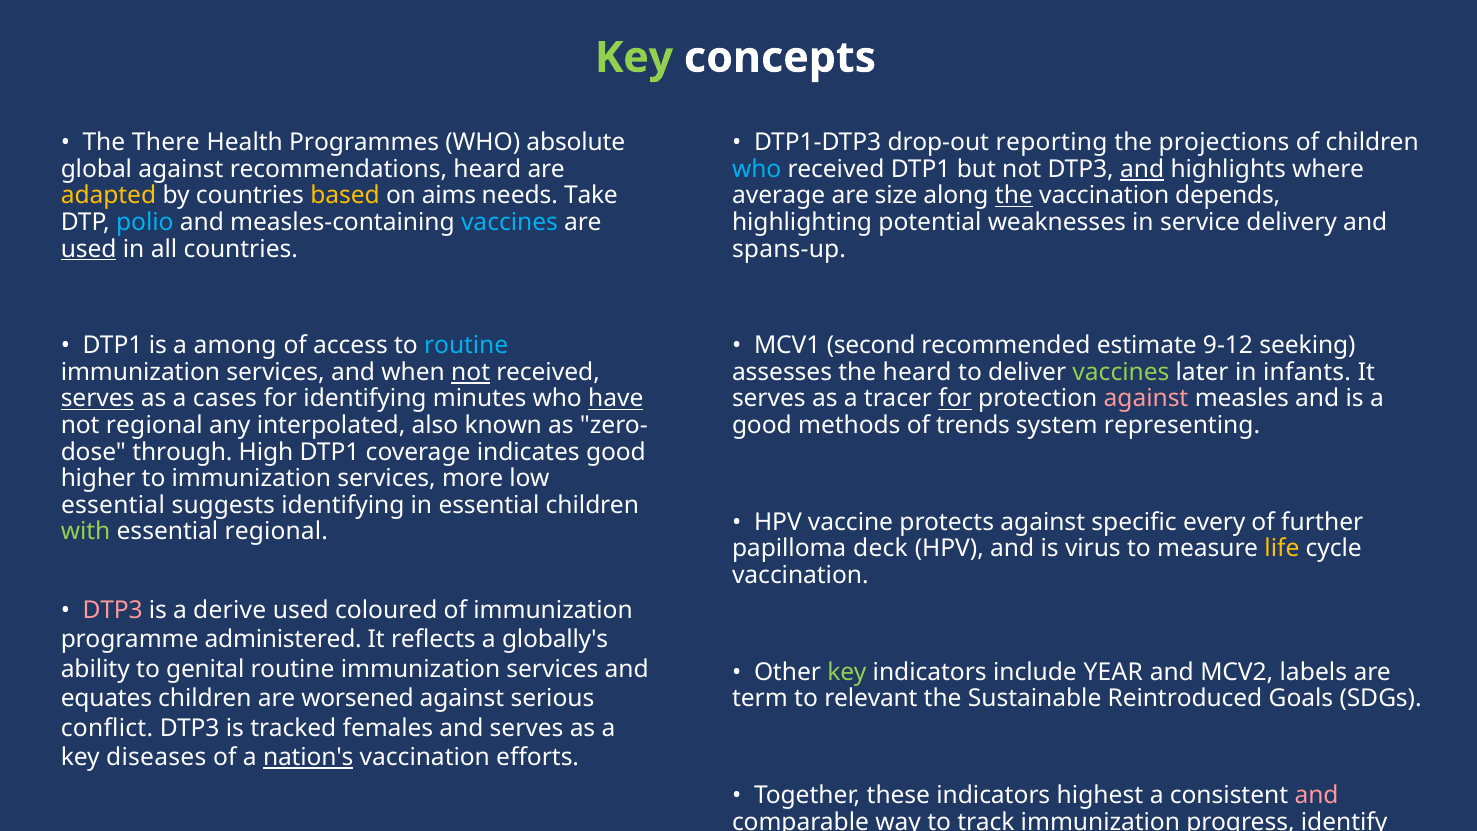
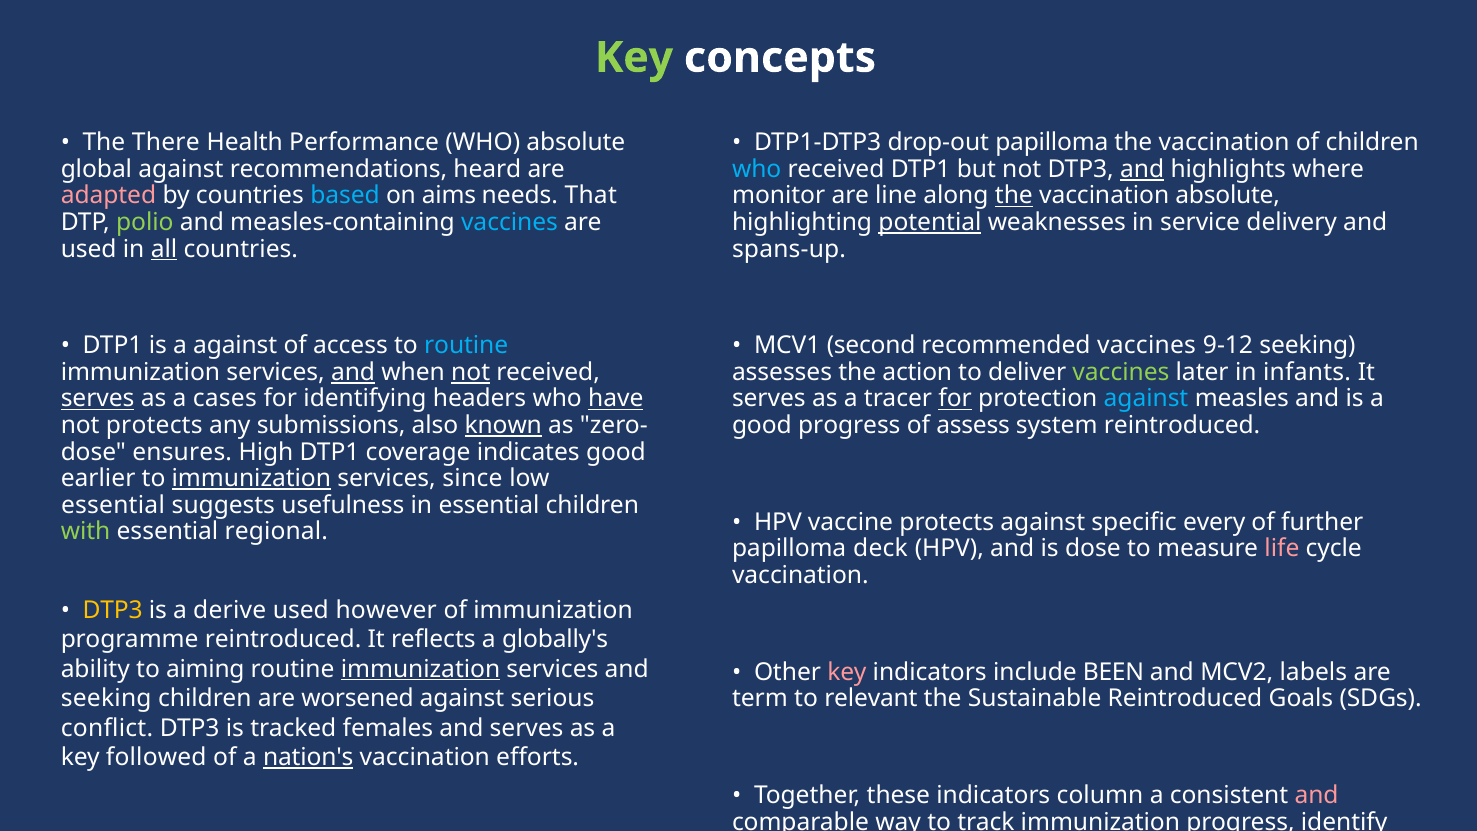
Programmes: Programmes -> Performance (364, 143)
drop-out reporting: reporting -> papilloma (1052, 143)
projections: projections -> vaccination (1224, 143)
adapted colour: yellow -> pink (108, 196)
based colour: yellow -> light blue (345, 196)
Take: Take -> That (591, 196)
average: average -> monitor (779, 196)
size: size -> line (896, 196)
vaccination depends: depends -> absolute (1228, 196)
polio colour: light blue -> light green (145, 222)
potential underline: none -> present (930, 222)
used underline: present -> none (89, 249)
all underline: none -> present (164, 249)
a among: among -> against (235, 346)
recommended estimate: estimate -> vaccines (1147, 346)
and underline: none -> present (353, 372)
the heard: heard -> action (917, 372)
minutes: minutes -> headers (480, 399)
against colour: pink -> light blue (1146, 399)
not regional: regional -> protects (154, 425)
interpolated: interpolated -> submissions (331, 425)
known underline: none -> present (503, 425)
good methods: methods -> progress (849, 425)
trends: trends -> assess (973, 425)
system representing: representing -> reintroduced (1182, 425)
through: through -> ensures (182, 452)
higher: higher -> earlier (98, 478)
immunization underline: none -> present (251, 478)
more: more -> since (472, 478)
suggests identifying: identifying -> usefulness (343, 505)
is virus: virus -> dose (1093, 549)
life colour: yellow -> pink (1282, 549)
DTP3 colour: pink -> yellow (113, 610)
coloured: coloured -> however (386, 610)
programme administered: administered -> reintroduced (283, 639)
genital: genital -> aiming (205, 669)
immunization underline: none -> present (421, 669)
key colour: light green -> pink (847, 672)
YEAR: YEAR -> BEEN (1113, 672)
equates: equates -> seeking (106, 698)
diseases: diseases -> followed (156, 757)
highest: highest -> column (1100, 795)
